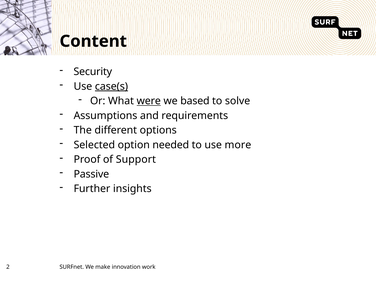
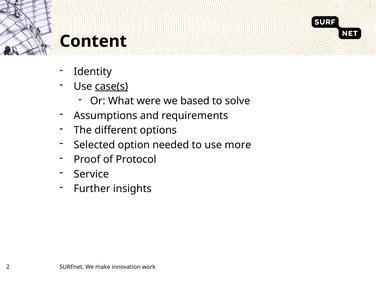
Security: Security -> Identity (93, 72)
were underline: present -> none (149, 101)
Support: Support -> Protocol (136, 160)
Passive: Passive -> Service (91, 174)
